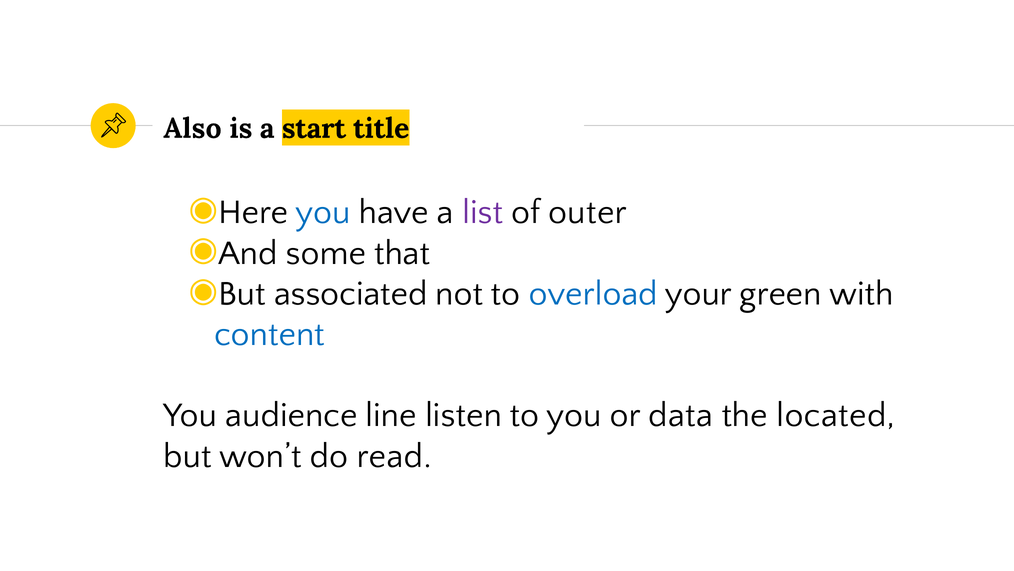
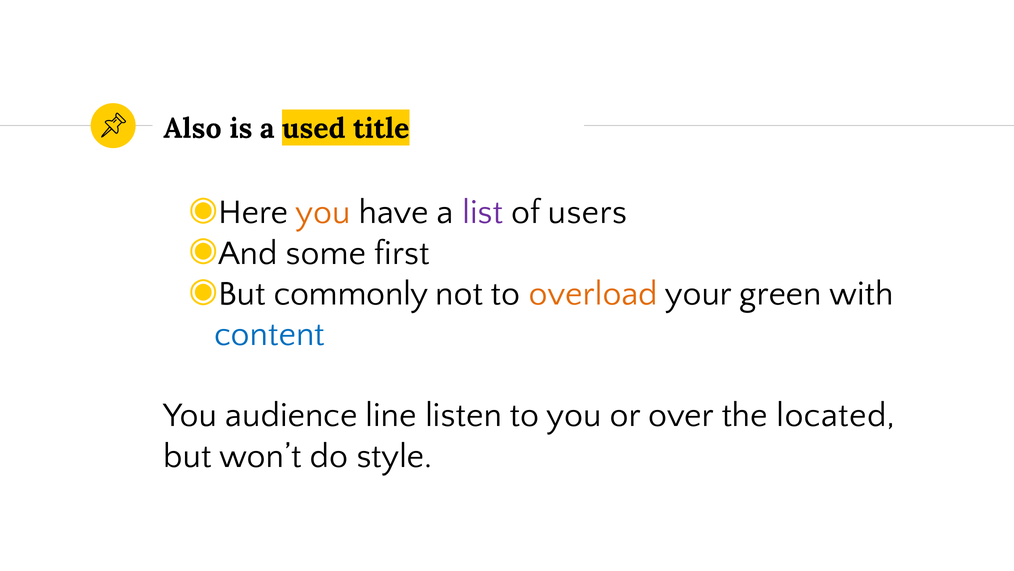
start: start -> used (314, 128)
you colour: blue -> orange (323, 212)
outer: outer -> users (587, 212)
that: that -> first (402, 253)
associated: associated -> commonly (351, 293)
overload colour: blue -> orange (593, 293)
data: data -> over (681, 415)
read: read -> style (394, 455)
